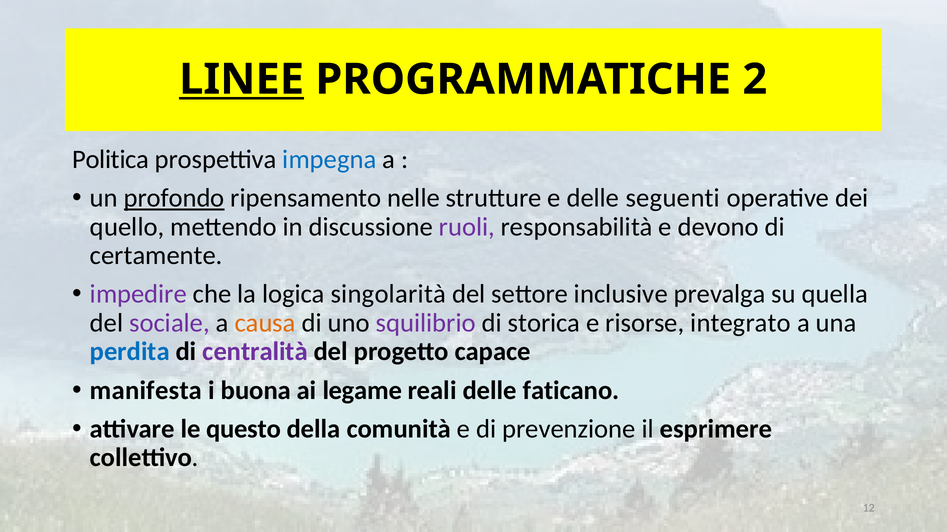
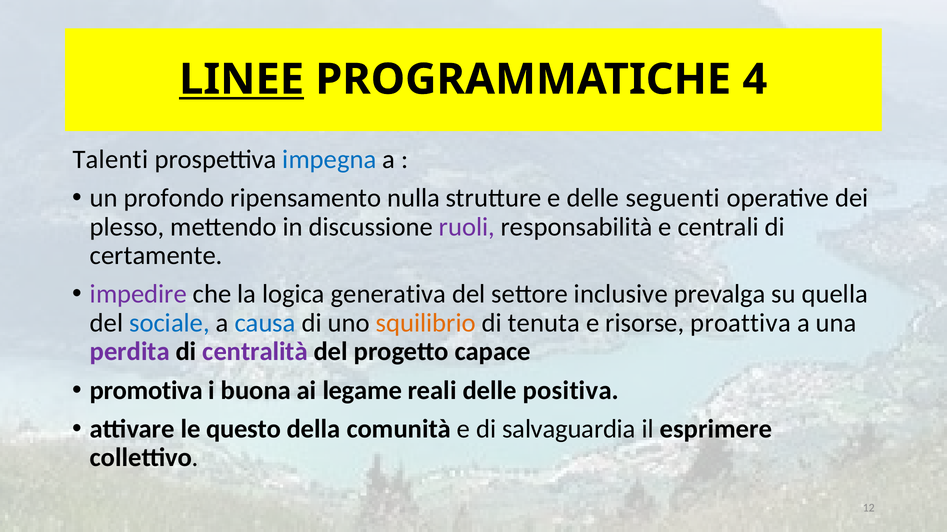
2: 2 -> 4 (755, 80)
Politica: Politica -> Talenti (110, 160)
profondo underline: present -> none (174, 198)
nelle: nelle -> nulla (414, 198)
quello: quello -> plesso (127, 227)
devono: devono -> centrali (718, 227)
singolarità: singolarità -> generativa (388, 295)
sociale colour: purple -> blue (170, 323)
causa colour: orange -> blue (265, 323)
squilibrio colour: purple -> orange (426, 323)
storica: storica -> tenuta (544, 323)
integrato: integrato -> proattiva (741, 323)
perdita colour: blue -> purple (130, 352)
manifesta: manifesta -> promotiva (146, 391)
faticano: faticano -> positiva (571, 391)
prevenzione: prevenzione -> salvaguardia (569, 429)
